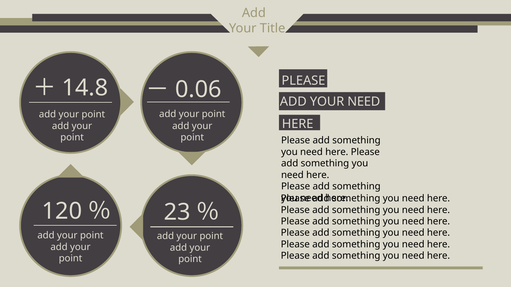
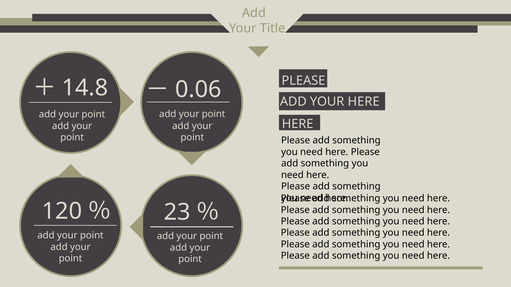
YOUR NEED: NEED -> HERE (364, 102)
